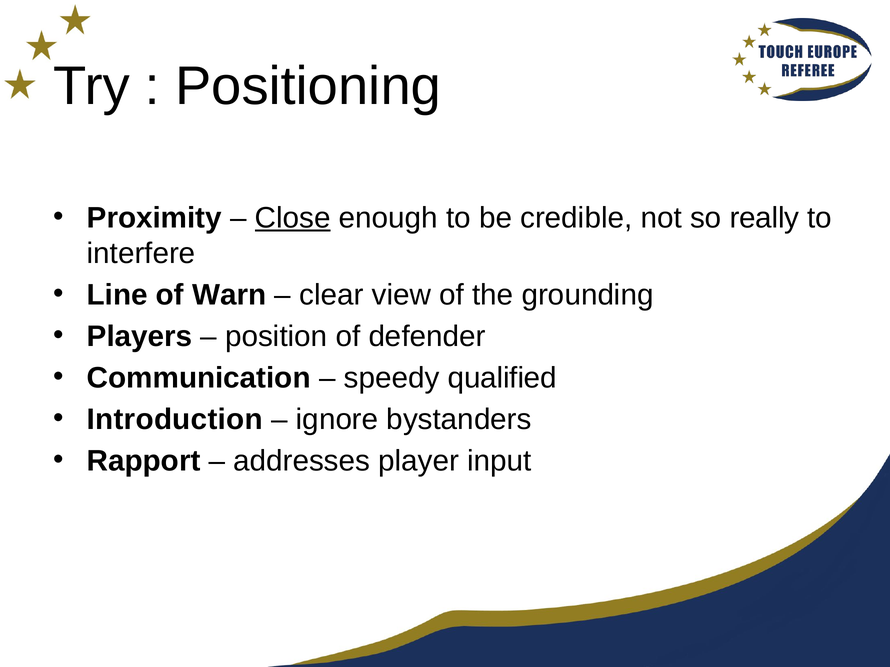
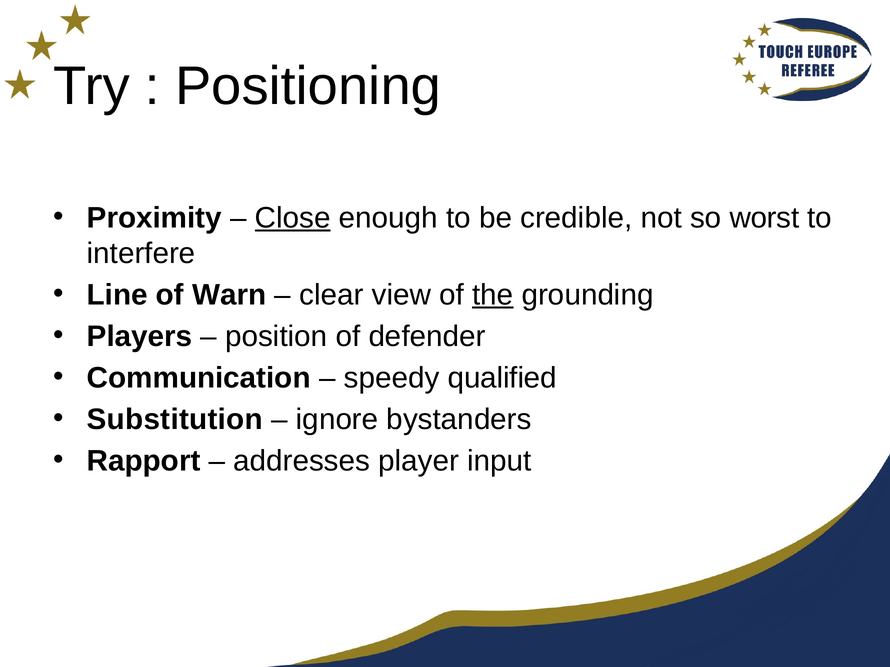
really: really -> worst (764, 218)
the underline: none -> present (493, 295)
Introduction: Introduction -> Substitution (175, 420)
